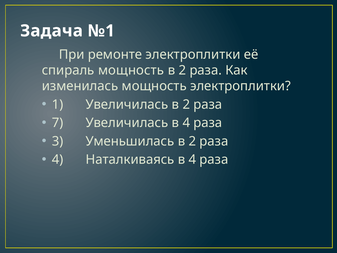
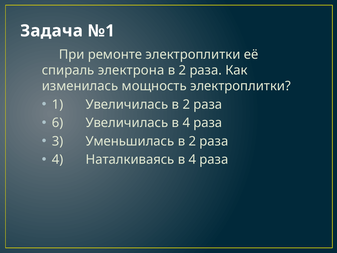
спираль мощность: мощность -> электрона (131, 70)
7: 7 -> 6 (58, 123)
